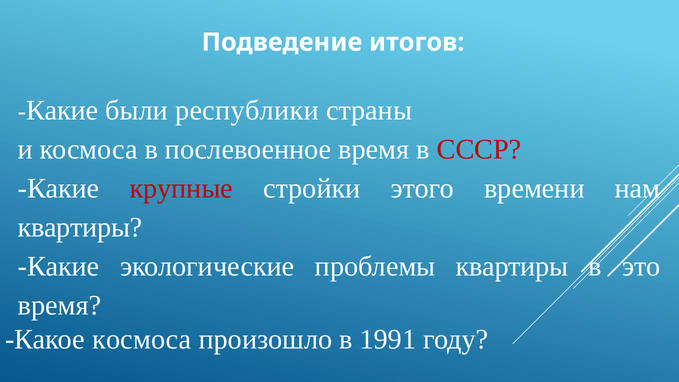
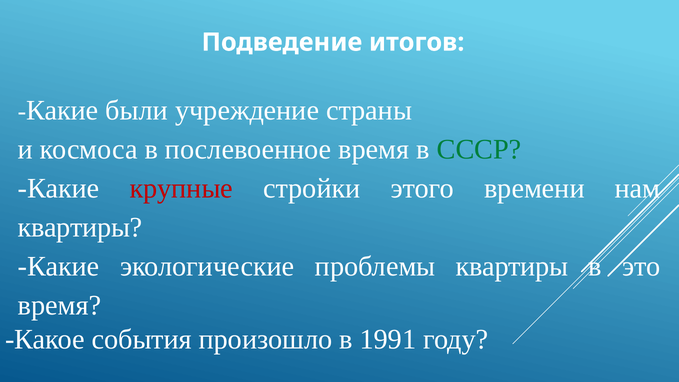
республики: республики -> учреждение (247, 110)
СССР colour: red -> green (479, 149)
Какое космоса: космоса -> события (142, 339)
